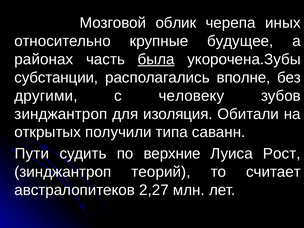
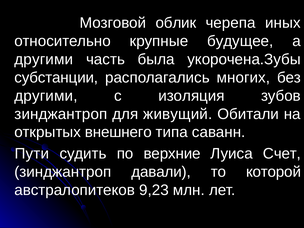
районах: районах -> другими (44, 59)
была underline: present -> none (156, 59)
вполне: вполне -> многих (243, 78)
человеку: человеку -> изоляция (191, 96)
изоляция: изоляция -> живущий (178, 114)
получили: получили -> внешнего (118, 132)
Рост: Рост -> Счет (282, 154)
теорий: теорий -> давали (161, 172)
считает: считает -> которой (274, 172)
2,27: 2,27 -> 9,23 (154, 190)
